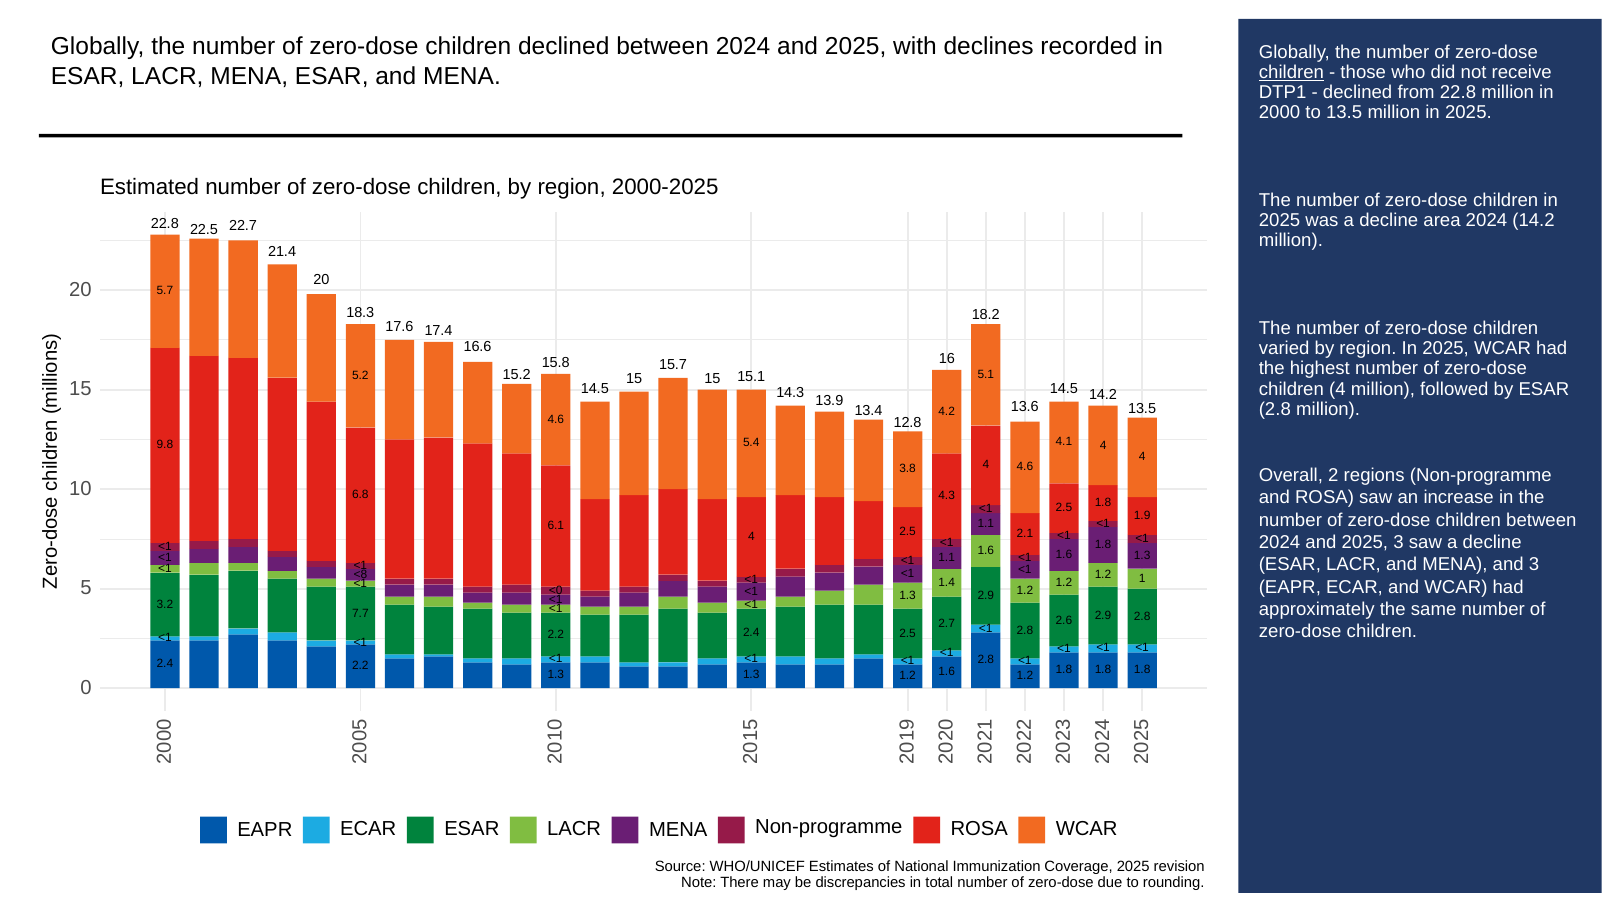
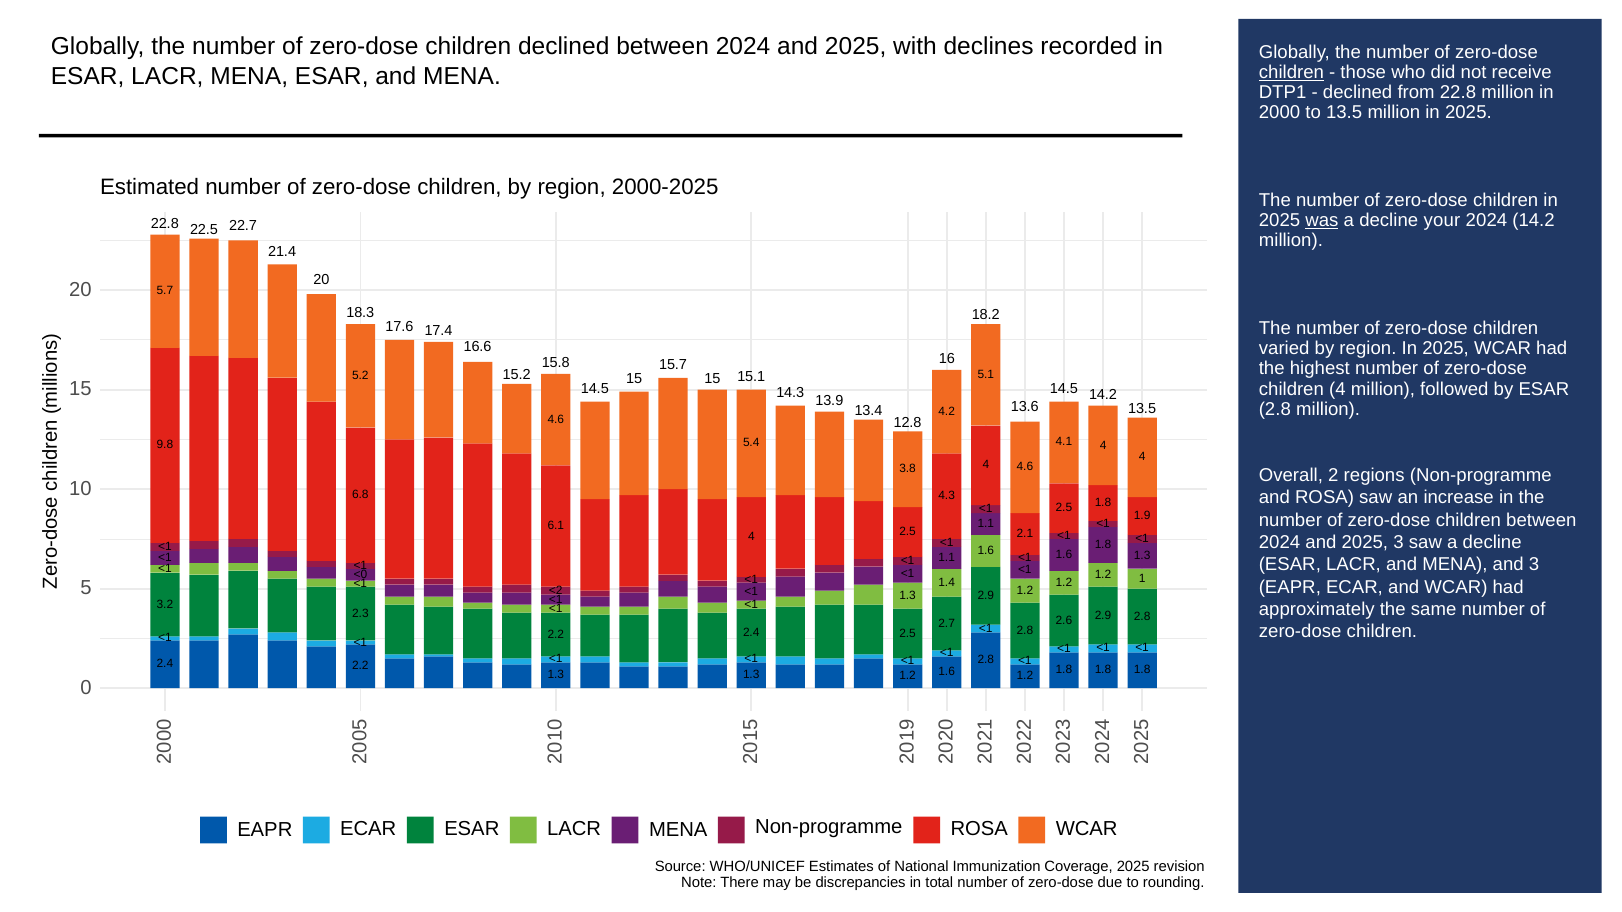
was underline: none -> present (1322, 221)
area: area -> your (1442, 221)
<8: <8 -> <0 (360, 575)
<0: <0 -> <2 (556, 591)
7.7: 7.7 -> 2.3 (360, 613)
